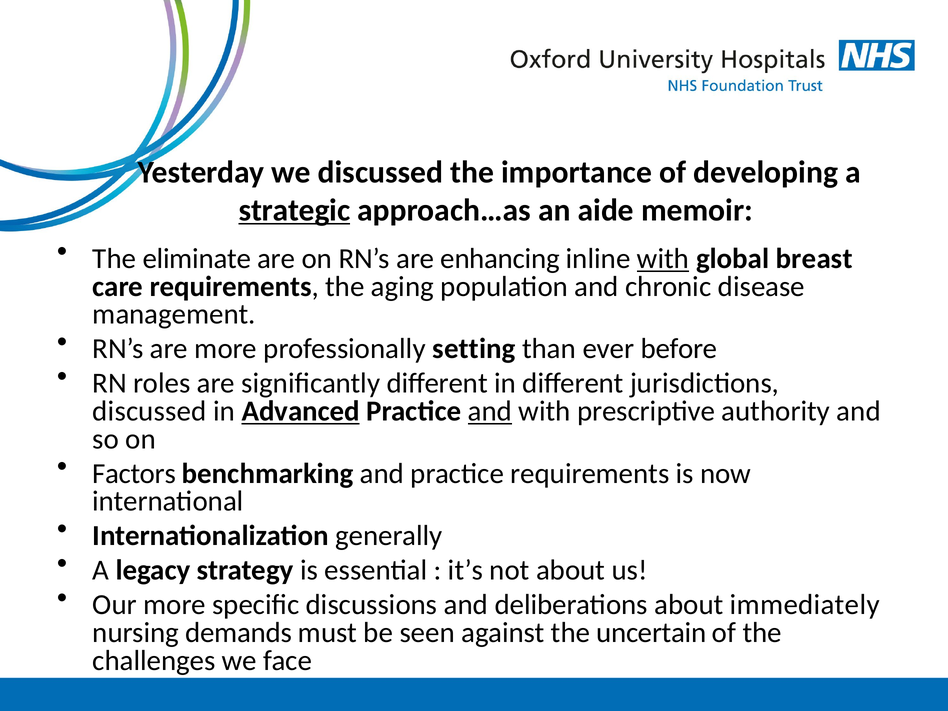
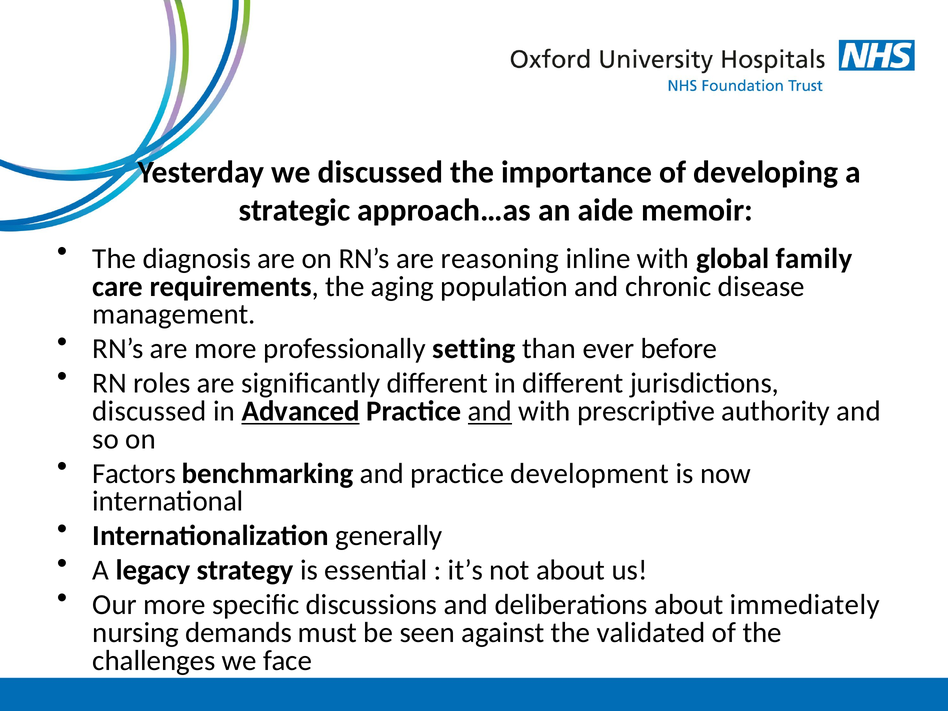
strategic underline: present -> none (294, 210)
eliminate: eliminate -> diagnosis (197, 259)
enhancing: enhancing -> reasoning (500, 259)
with underline: present -> none (663, 259)
breast: breast -> family (814, 259)
practice requirements: requirements -> development (590, 474)
uncertain: uncertain -> validated (651, 633)
